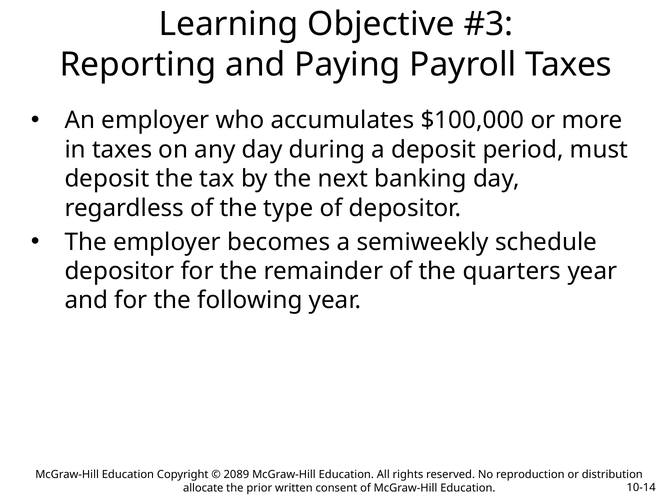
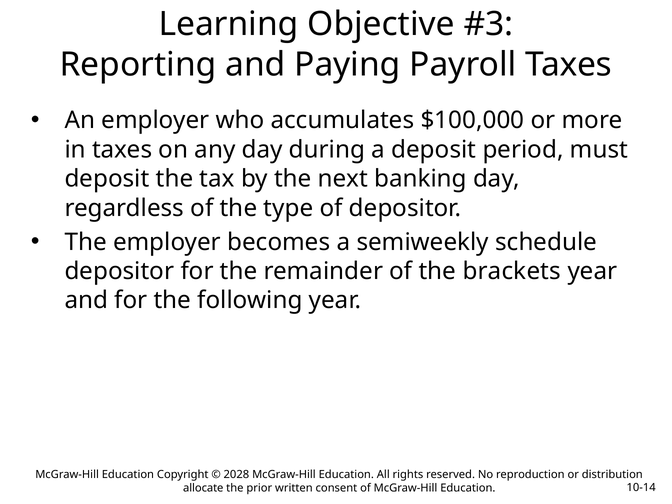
quarters: quarters -> brackets (512, 271)
2089: 2089 -> 2028 (236, 474)
